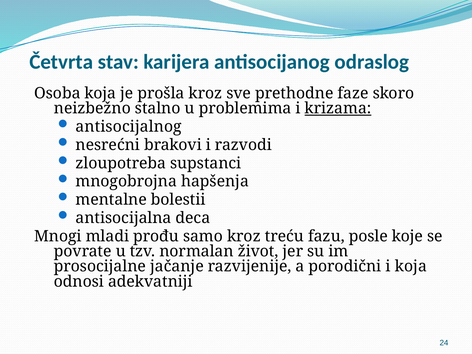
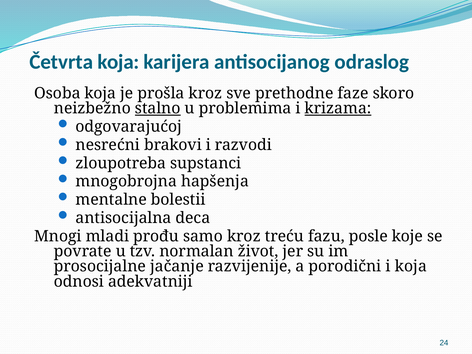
Četvrta stav: stav -> koja (118, 62)
stalno underline: none -> present (158, 108)
antisocijalnog: antisocijalnog -> odgovarajućoj (129, 127)
